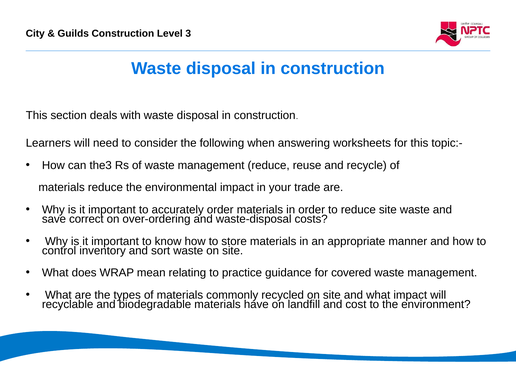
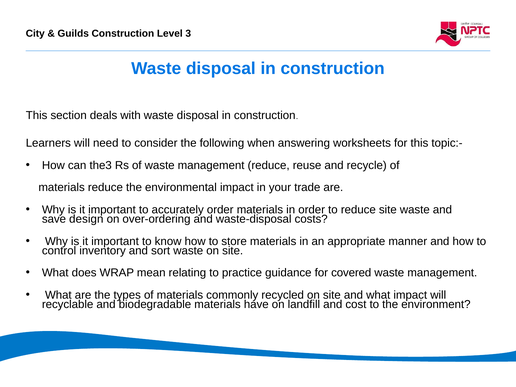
correct: correct -> design (86, 219)
